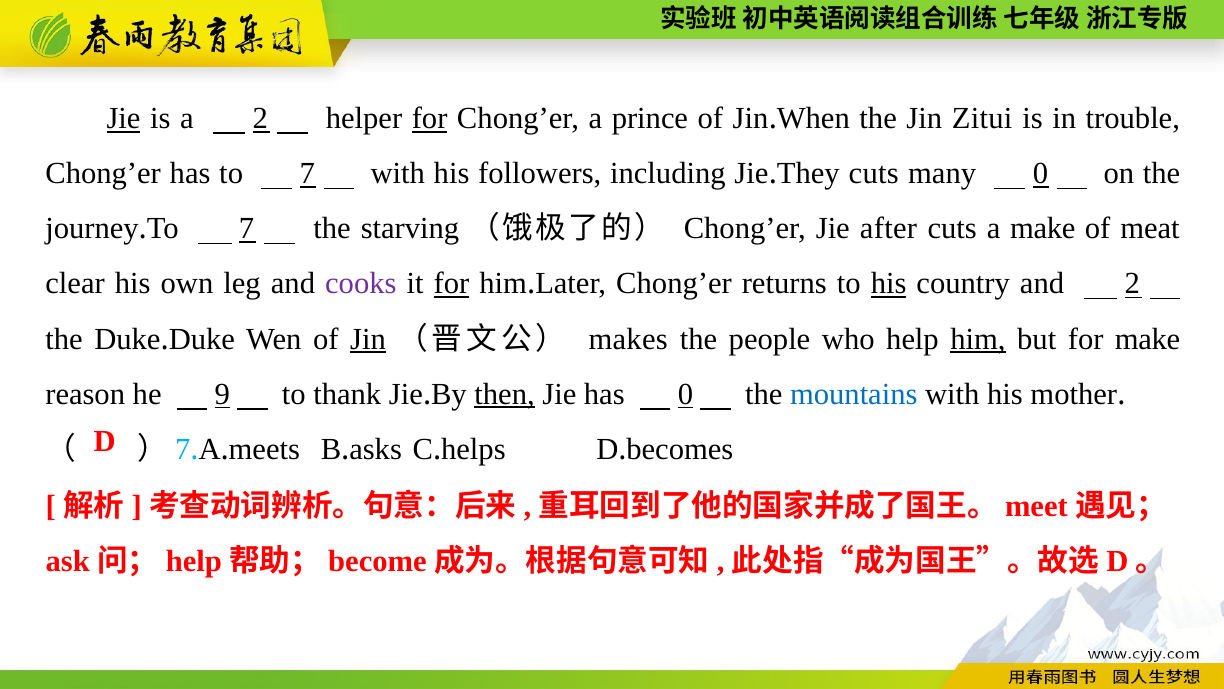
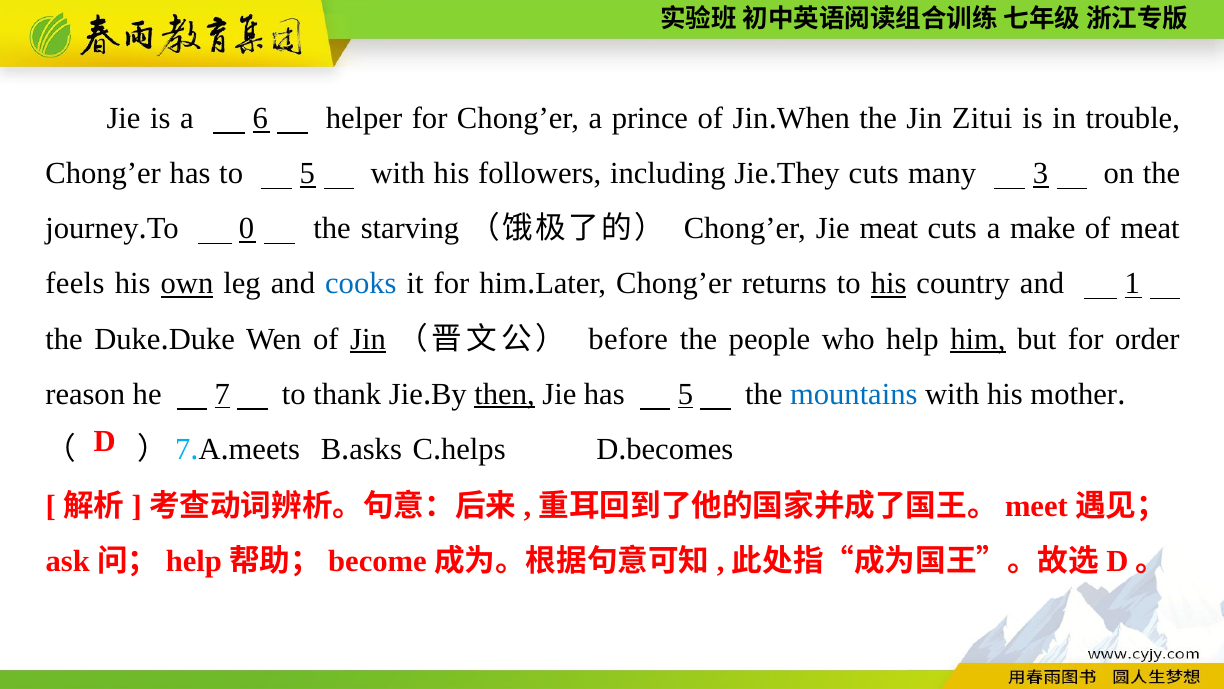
Jie underline: present -> none (124, 118)
a 2: 2 -> 6 (260, 118)
for underline: present -> none (430, 118)
has to 7: 7 -> 5 (307, 173)
many 0: 0 -> 3 (1040, 173)
7: 7 -> 0 (247, 229)
Jie after: after -> meat (889, 229)
clear: clear -> feels (75, 284)
own underline: none -> present (187, 284)
cooks colour: purple -> blue (361, 284)
for underline: present -> none (451, 284)
and 2: 2 -> 1 (1132, 284)
makes: makes -> before (628, 339)
for make: make -> order (1147, 339)
9: 9 -> 7 (222, 394)
has 0: 0 -> 5 (685, 394)
